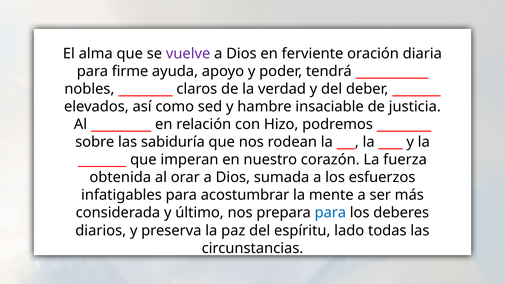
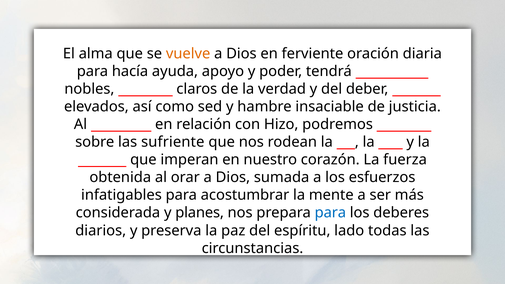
vuelve colour: purple -> orange (188, 54)
firme: firme -> hacía (130, 71)
sabiduría: sabiduría -> sufriente (173, 142)
último: último -> planes (200, 213)
